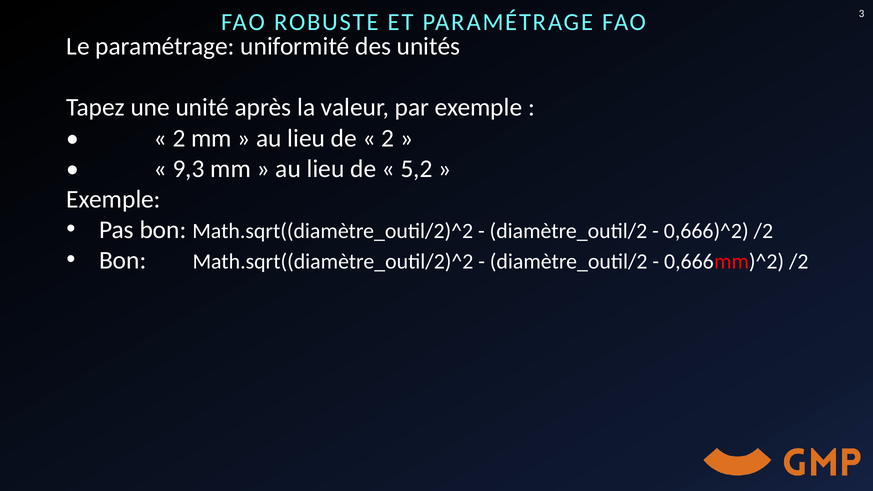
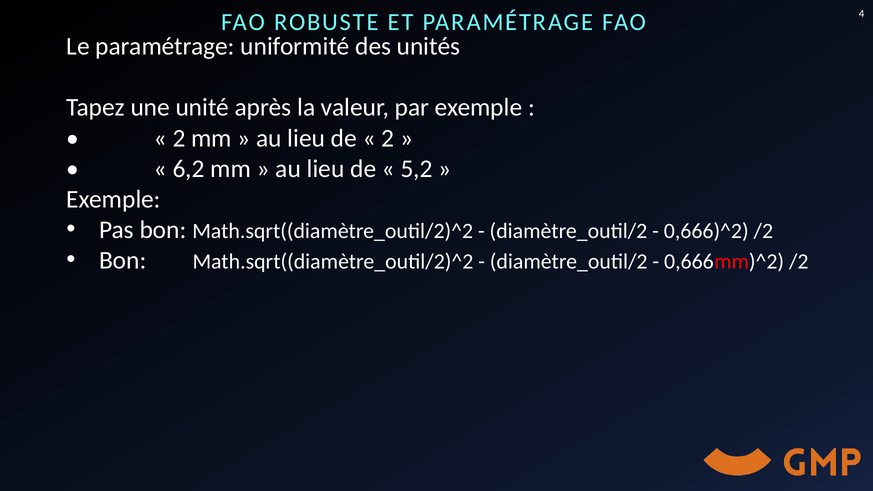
3: 3 -> 4 (862, 14)
9,3: 9,3 -> 6,2 (189, 169)
